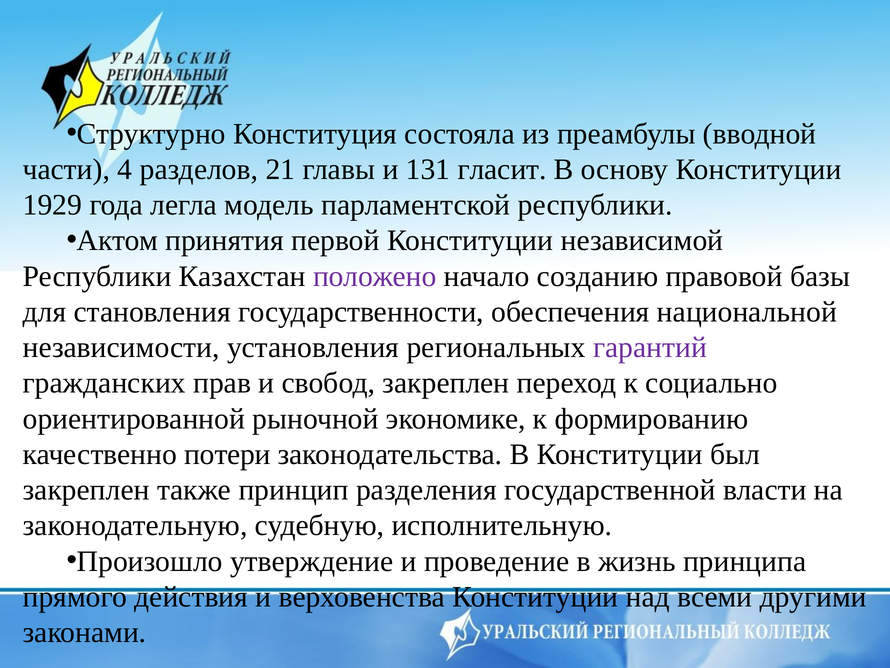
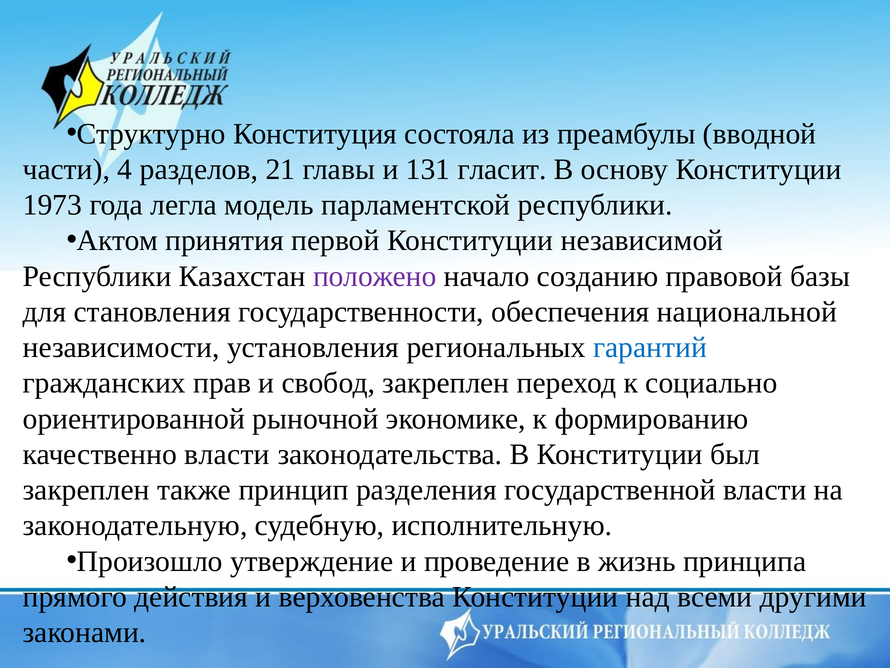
1929: 1929 -> 1973 (52, 205)
гарантий colour: purple -> blue (650, 347)
качественно потери: потери -> власти (227, 454)
